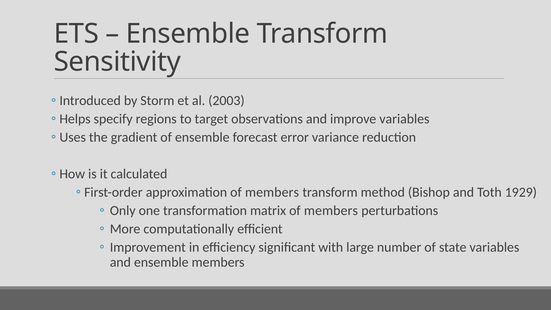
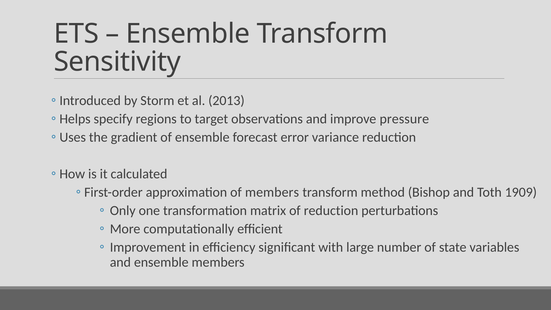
2003: 2003 -> 2013 (226, 101)
improve variables: variables -> pressure (404, 119)
1929: 1929 -> 1909 (521, 192)
matrix of members: members -> reduction (331, 211)
